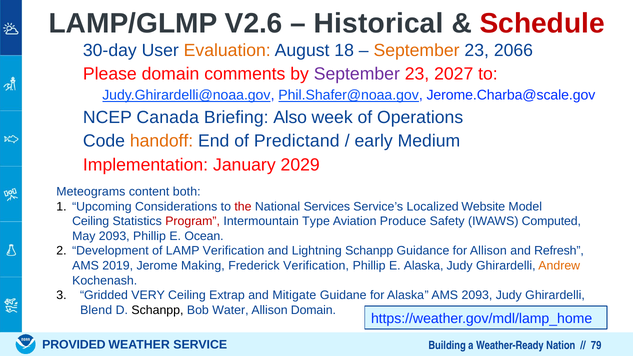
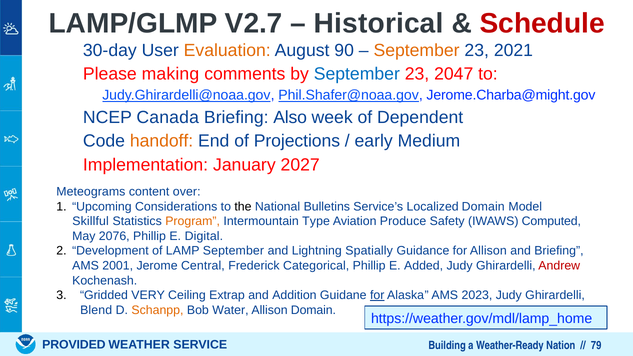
V2.6: V2.6 -> V2.7 (254, 24)
18: 18 -> 90 (344, 50)
2066: 2066 -> 2021 (513, 50)
domain: domain -> making (170, 74)
September colour: purple -> blue (357, 74)
2027: 2027 -> 2047 (454, 74)
Jerome.Charba@scale.gov: Jerome.Charba@scale.gov -> Jerome.Charba@might.gov (511, 95)
Operations: Operations -> Dependent (420, 117)
Predictand: Predictand -> Projections (297, 141)
2029: 2029 -> 2027 (300, 165)
both: both -> over (187, 192)
the colour: red -> black (243, 207)
Services: Services -> Bulletins (327, 207)
Localized Website: Website -> Domain (483, 207)
Ceiling: Ceiling -> Skillful (91, 221)
Program colour: red -> orange (193, 221)
May 2093: 2093 -> 2076 (114, 236)
Ocean: Ocean -> Digital (204, 236)
LAMP Verification: Verification -> September (233, 251)
Lightning Schanpp: Schanpp -> Spatially (369, 251)
and Refresh: Refresh -> Briefing (559, 251)
2019: 2019 -> 2001 (118, 266)
Making: Making -> Central (203, 266)
Frederick Verification: Verification -> Categorical (316, 266)
E Alaska: Alaska -> Added (424, 266)
Andrew colour: orange -> red (559, 266)
Mitigate: Mitigate -> Addition (294, 295)
for underline: none -> present (377, 295)
AMS 2093: 2093 -> 2023 (477, 295)
Schanpp colour: black -> orange (157, 310)
